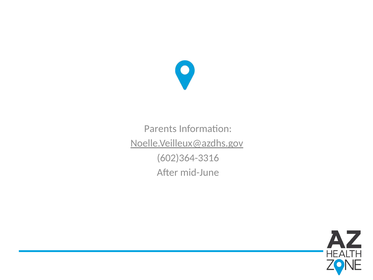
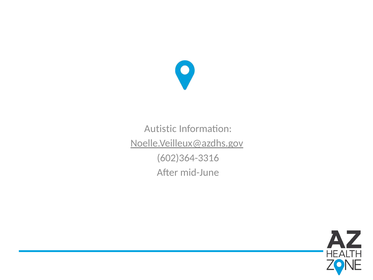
Parents: Parents -> Autistic (160, 129)
